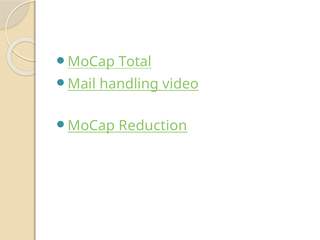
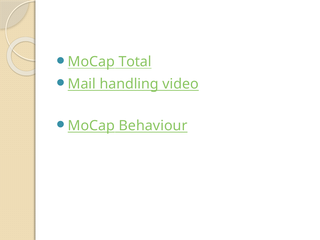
Reduction: Reduction -> Behaviour (153, 126)
